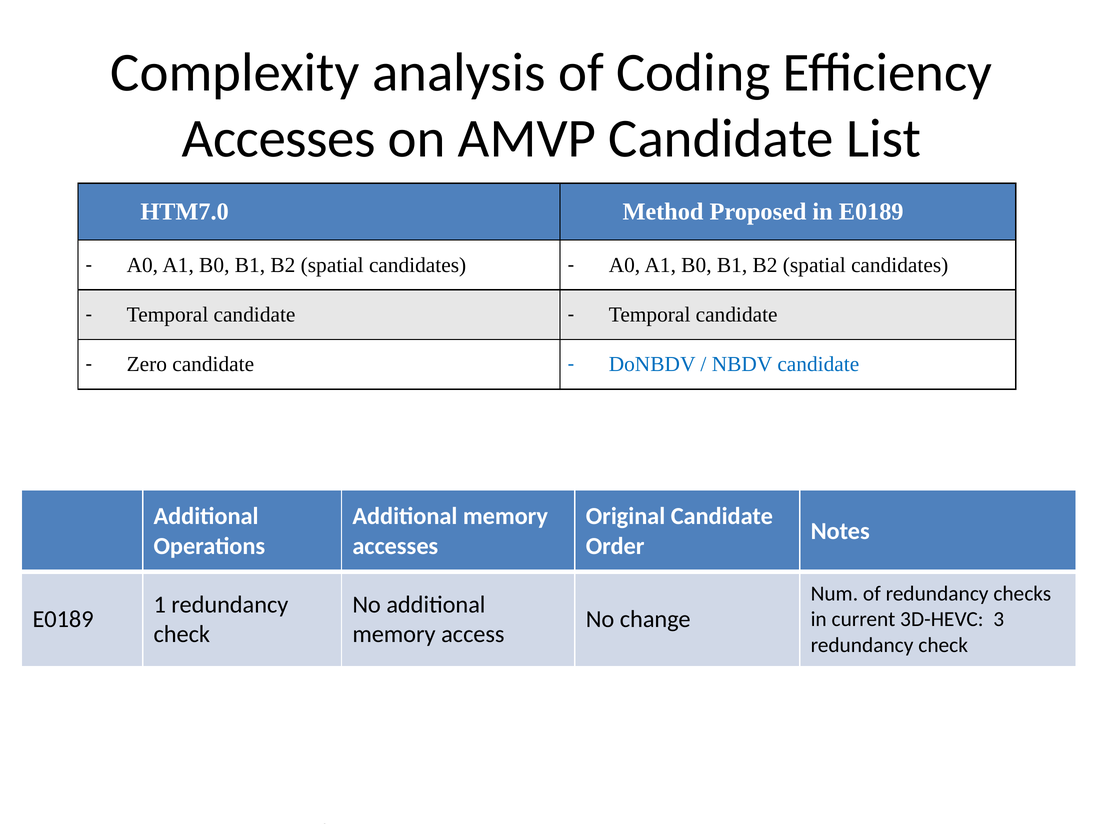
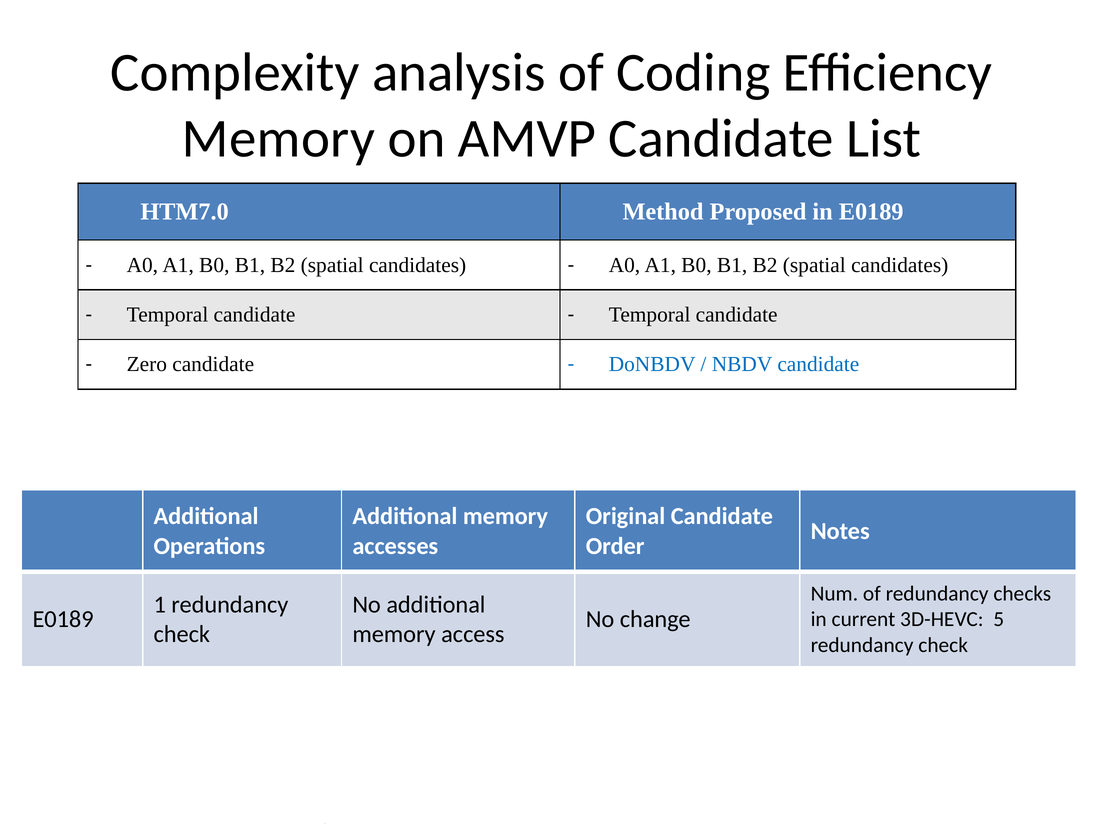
Accesses: Accesses -> Memory (278, 138)
3: 3 -> 5 (999, 619)
